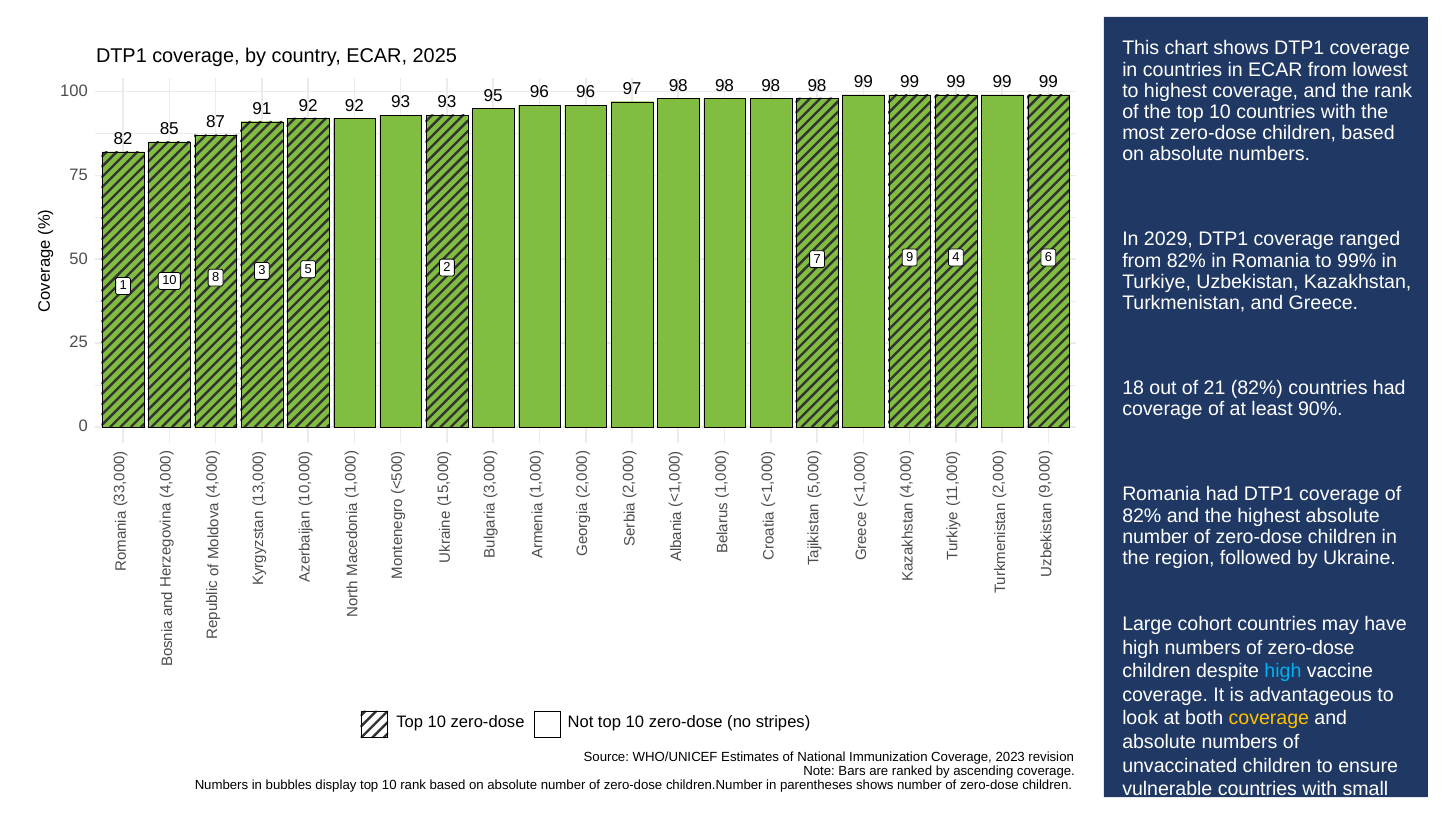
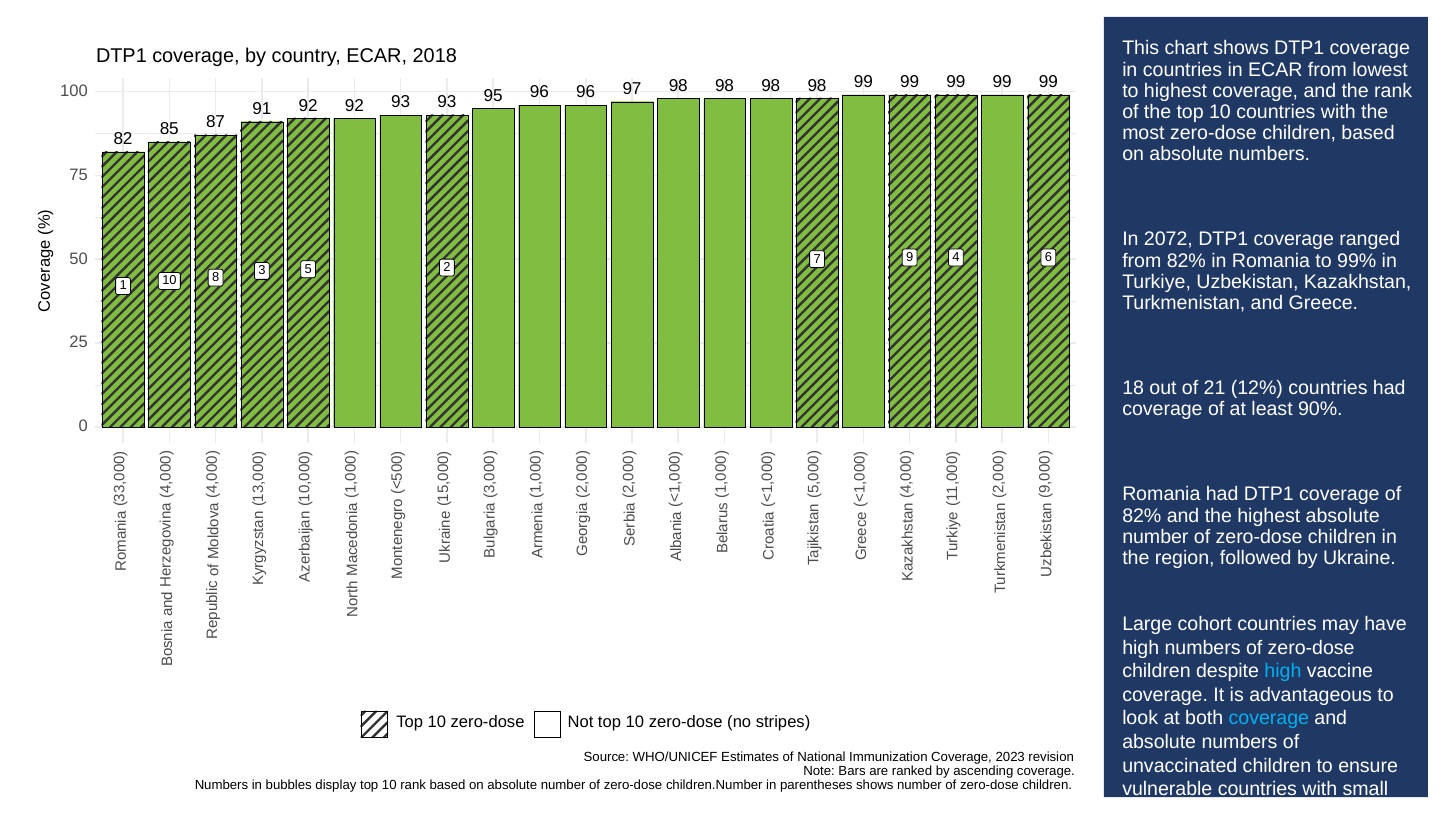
2025: 2025 -> 2018 (435, 56)
2029: 2029 -> 2072 (1168, 239)
21 82%: 82% -> 12% (1257, 388)
coverage colour: yellow -> light blue (1269, 718)
